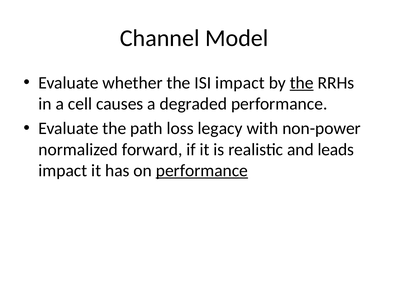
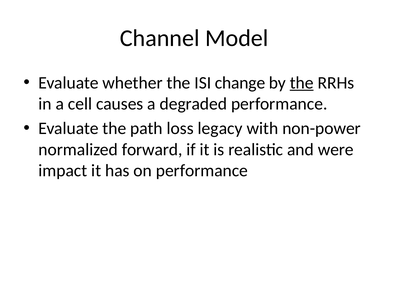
ISI impact: impact -> change (240, 83)
leads: leads -> were (336, 149)
performance underline: present -> none (202, 170)
